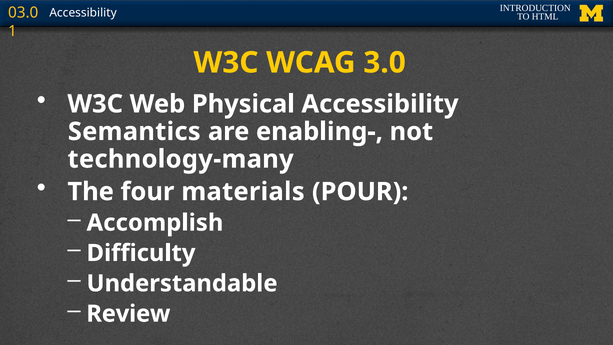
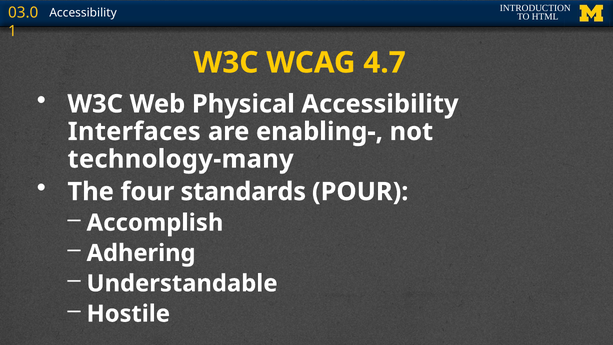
3.0: 3.0 -> 4.7 (385, 63)
Semantics: Semantics -> Interfaces (134, 132)
materials: materials -> standards (243, 192)
Difficulty: Difficulty -> Adhering (141, 253)
Review: Review -> Hostile (128, 314)
